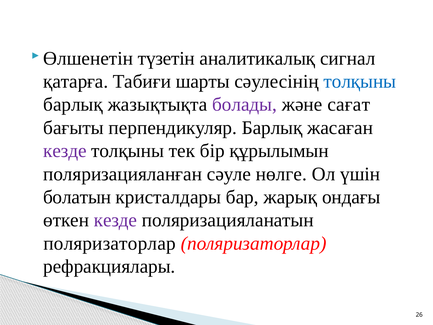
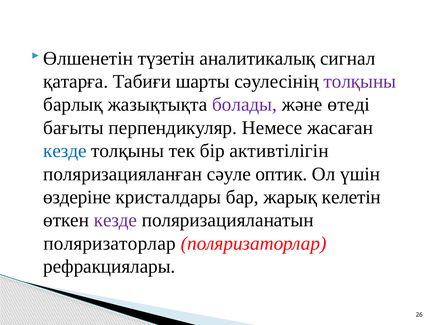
толқыны colour: blue -> purple (360, 81)
сағат: сағат -> өтеді (349, 105)
перпендикуляр Барлық: Барлық -> Немесе (272, 128)
кезде colour: purple -> blue (65, 151)
құрылымын: құрылымын -> активтілігін (279, 151)
нөлге: нөлге -> оптик (281, 174)
болатын: болатын -> өздеріне (77, 197)
ондағы: ондағы -> келетін (351, 197)
